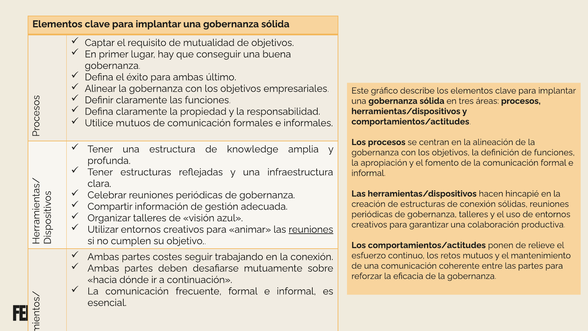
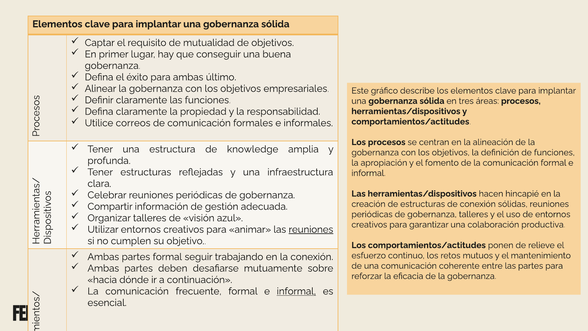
Utilice mutuos: mutuos -> correos (133, 123)
partes costes: costes -> formal (167, 257)
informal underline: none -> present (296, 291)
